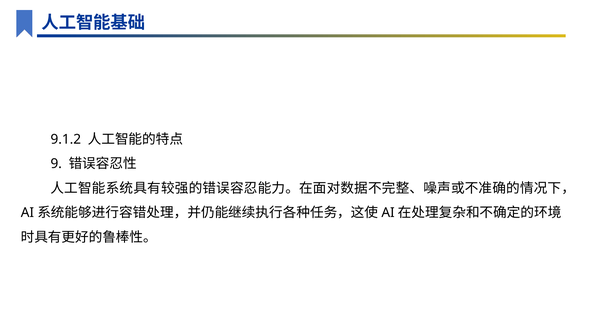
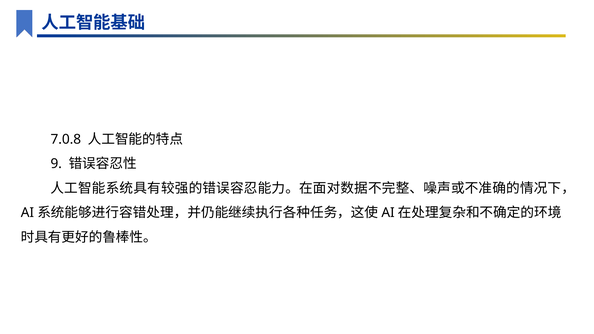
9.1.2: 9.1.2 -> 7.0.8 (66, 139)
